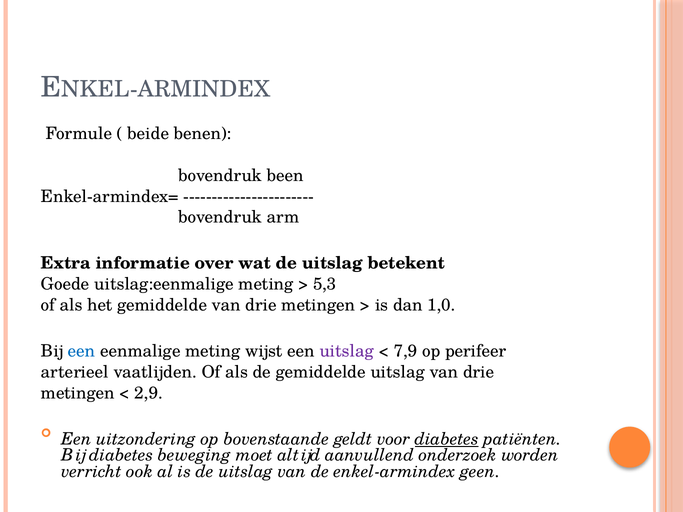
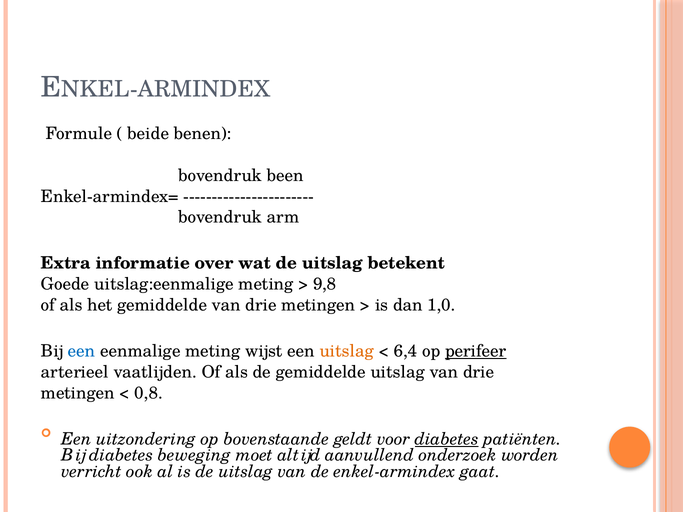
5,3: 5,3 -> 9,8 (325, 284)
uitslag colour: purple -> orange (347, 351)
7,9: 7,9 -> 6,4 (406, 351)
perifeer underline: none -> present (476, 351)
2,9: 2,9 -> 0,8 (149, 393)
geen: geen -> gaat (480, 472)
